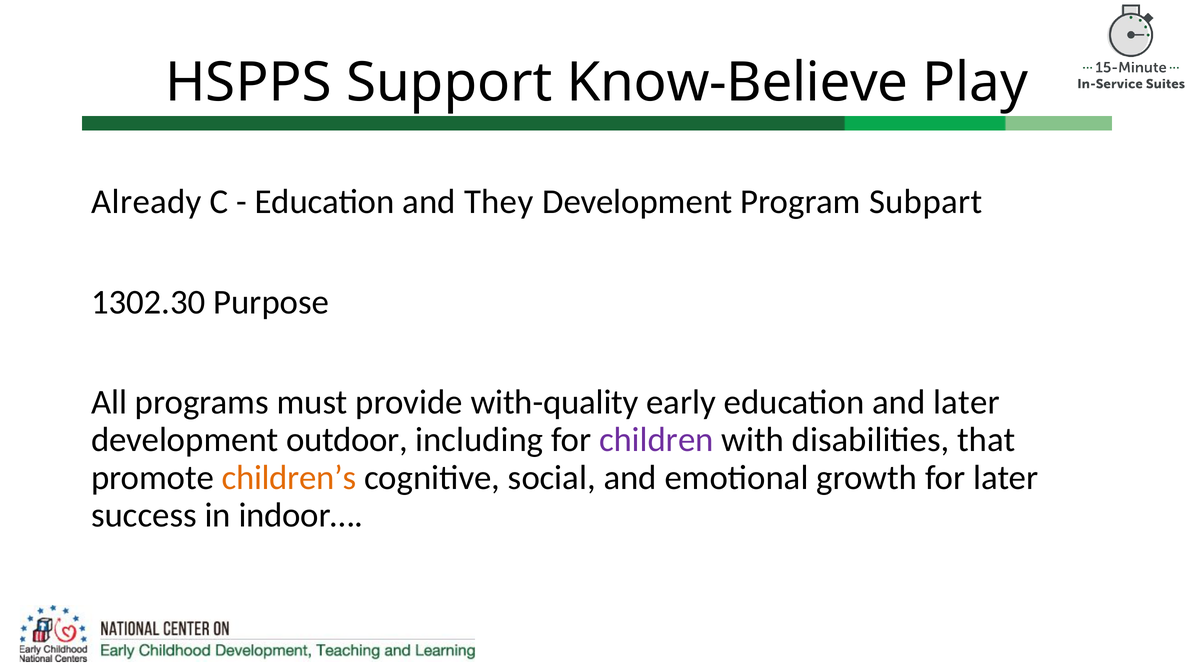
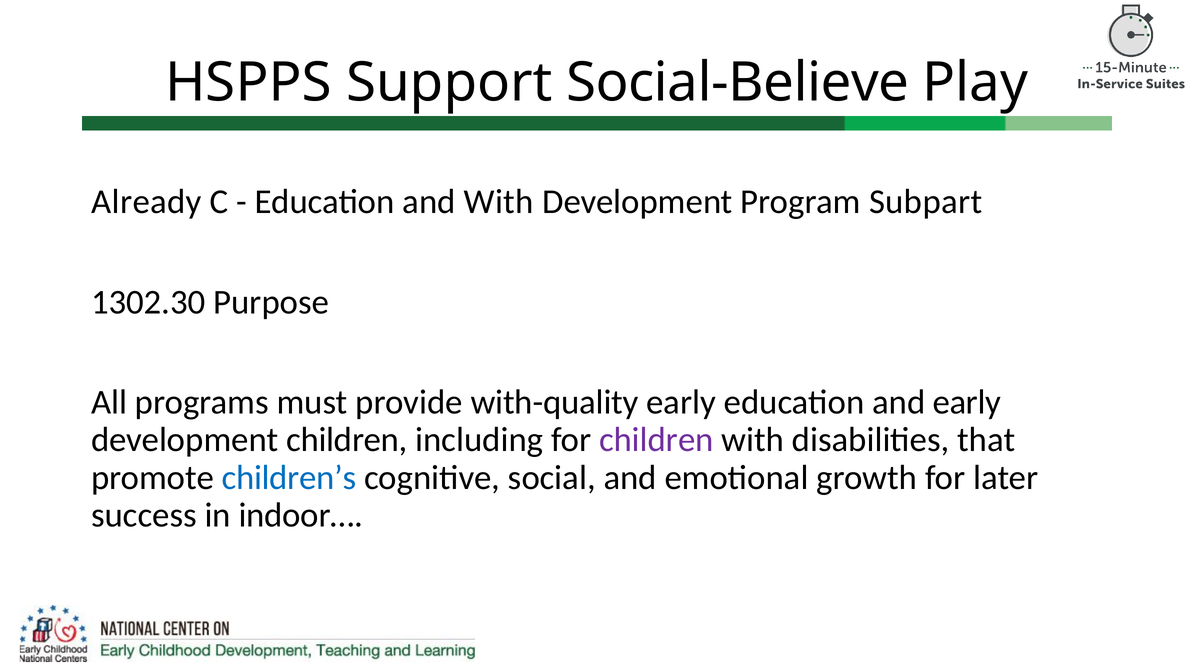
Know-Believe: Know-Believe -> Social-Believe (738, 83)
and They: They -> With (499, 202)
and later: later -> early (967, 402)
development outdoor: outdoor -> children (347, 440)
children’s colour: orange -> blue (289, 477)
